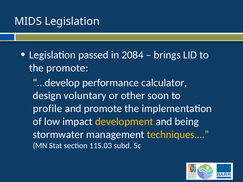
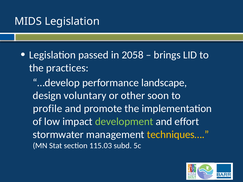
2084: 2084 -> 2058 (133, 55)
the promote: promote -> practices (67, 68)
calculator: calculator -> landscape (164, 83)
development colour: yellow -> light green (124, 122)
being: being -> effort (187, 122)
